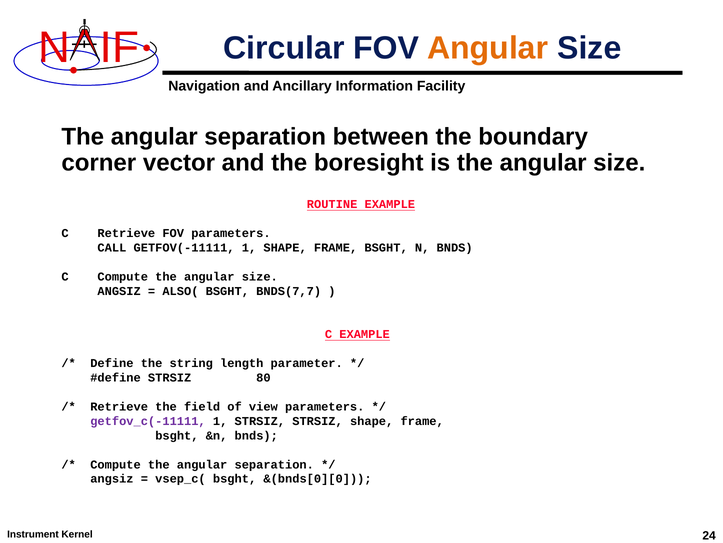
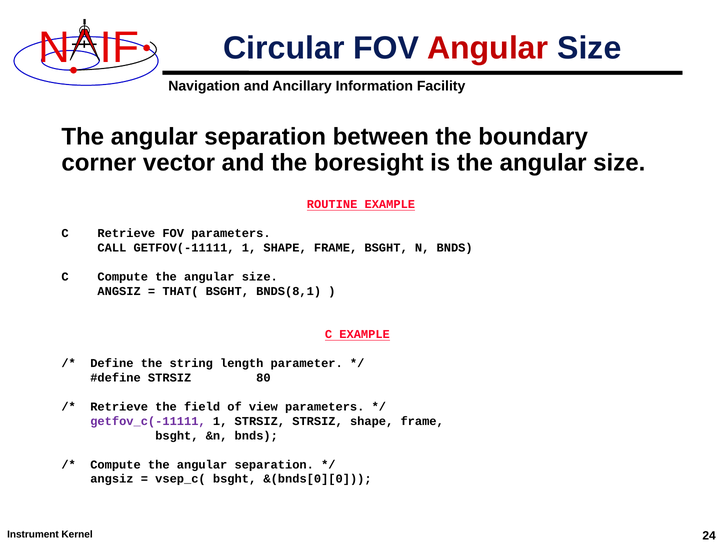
Angular colour: orange -> red (488, 48)
ALSO(: ALSO( -> THAT( (180, 291)
BNDS(7,7: BNDS(7,7 -> BNDS(8,1 (289, 291)
